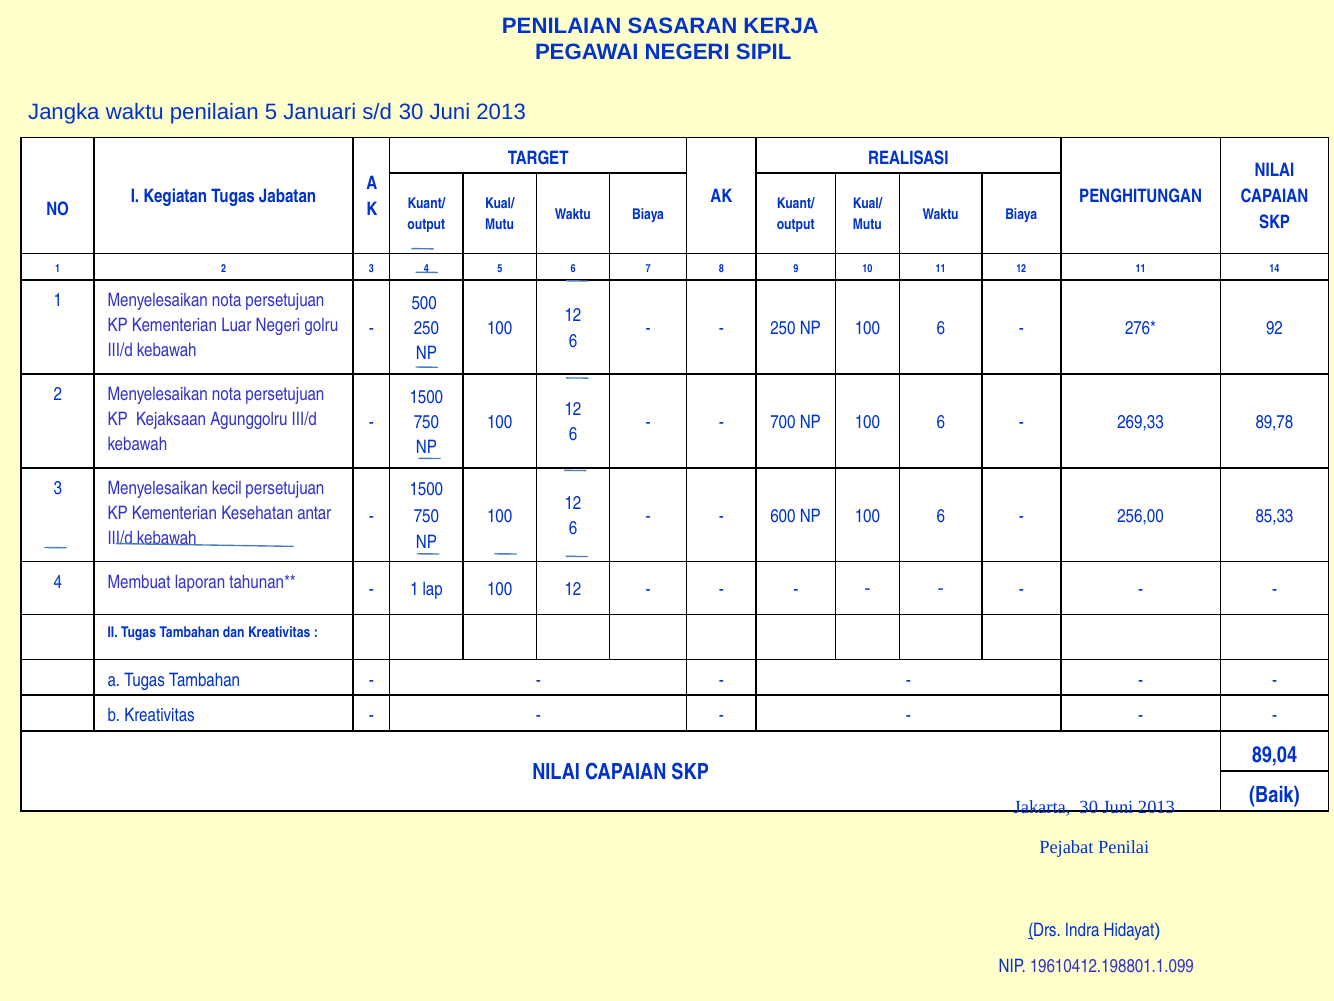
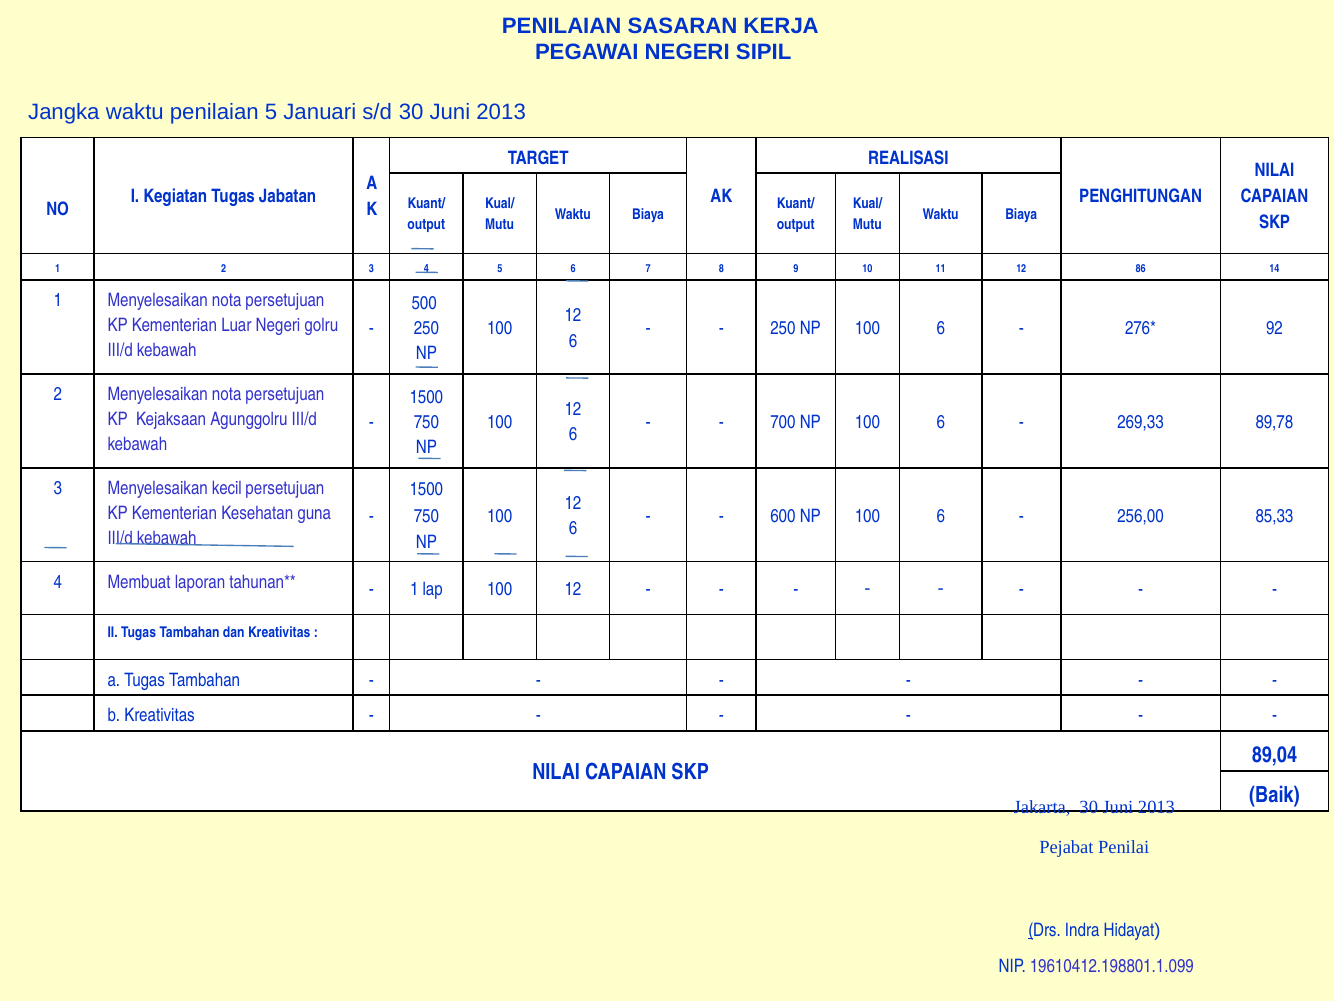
12 11: 11 -> 86 (1141, 268)
antar: antar -> guna (314, 513)
